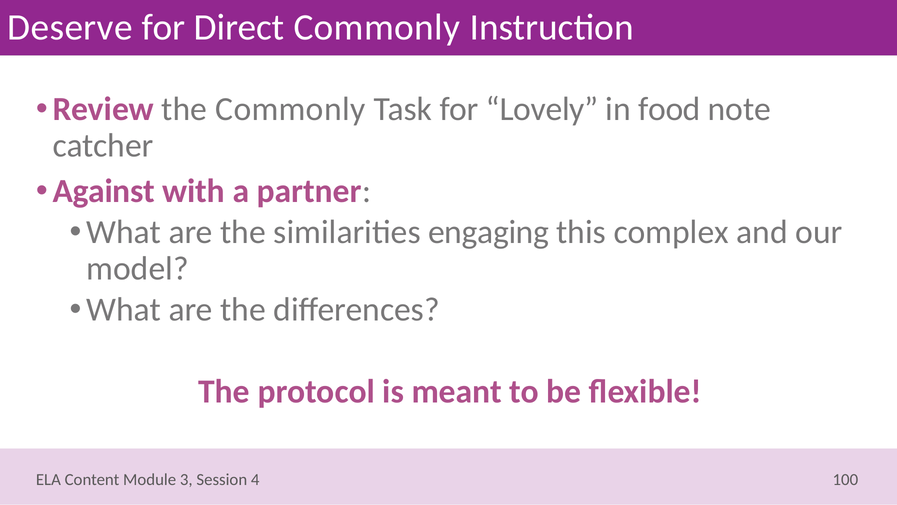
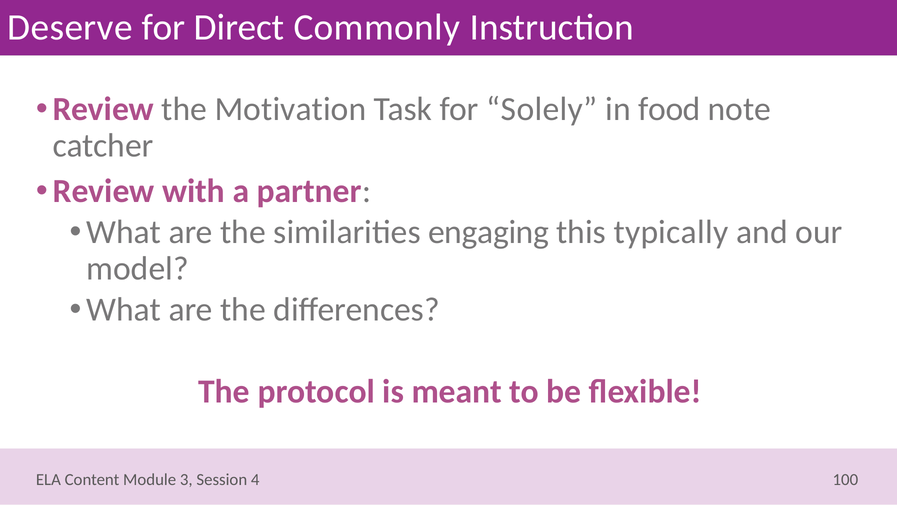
the Commonly: Commonly -> Motivation (290, 109)
Lovely: Lovely -> Solely (542, 109)
Against: Against -> Review (104, 191)
complex: complex -> typically (671, 232)
